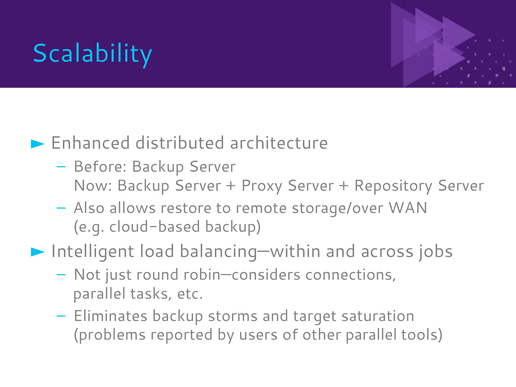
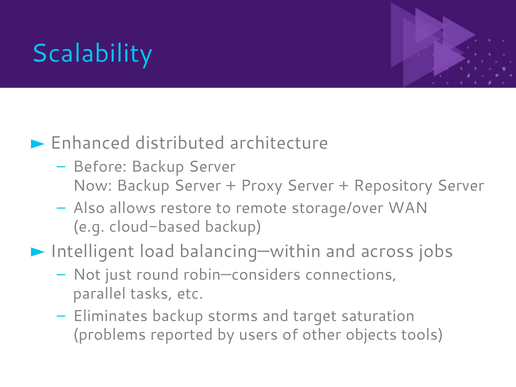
other parallel: parallel -> objects (371, 335)
